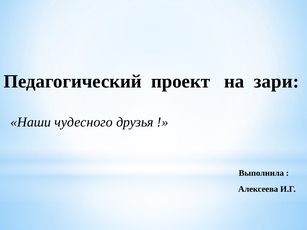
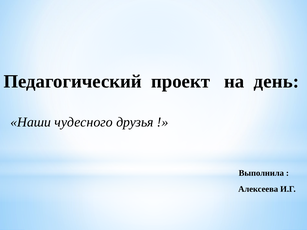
зари: зари -> день (276, 82)
